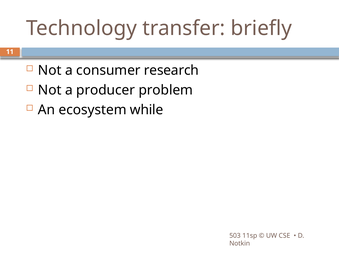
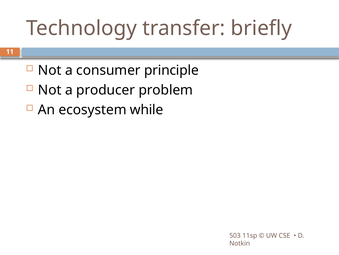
research: research -> principle (171, 70)
